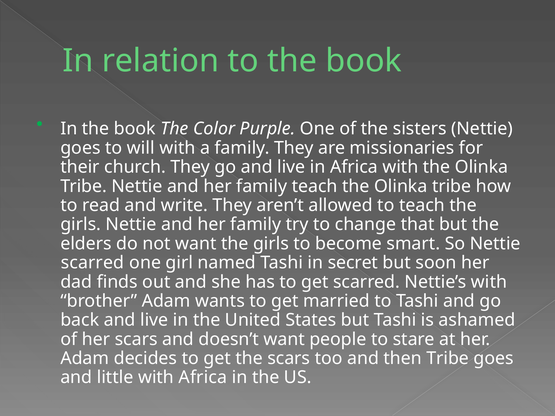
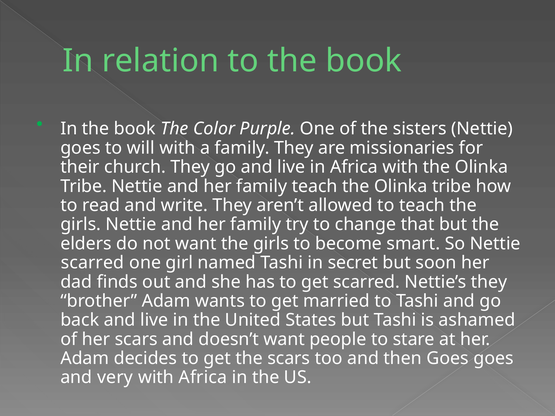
Nettie’s with: with -> they (489, 282)
then Tribe: Tribe -> Goes (448, 359)
little: little -> very (115, 378)
